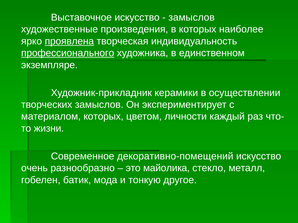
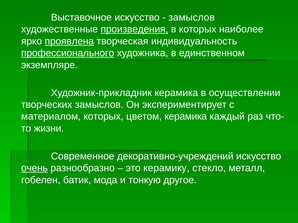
произведения underline: none -> present (134, 29)
Художник-прикладник керамики: керамики -> керамика (176, 93)
цветом личности: личности -> керамика (186, 117)
декоративно-помещений: декоративно-помещений -> декоративно-учреждений (175, 157)
очень underline: none -> present (34, 168)
майолика: майолика -> керамику (166, 168)
